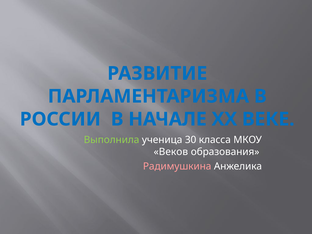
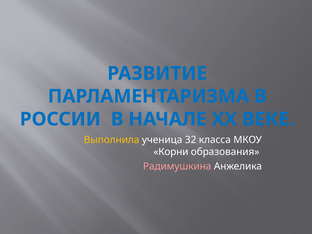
Выполнила colour: light green -> yellow (112, 140)
30: 30 -> 32 (191, 140)
Веков: Веков -> Корни (171, 152)
